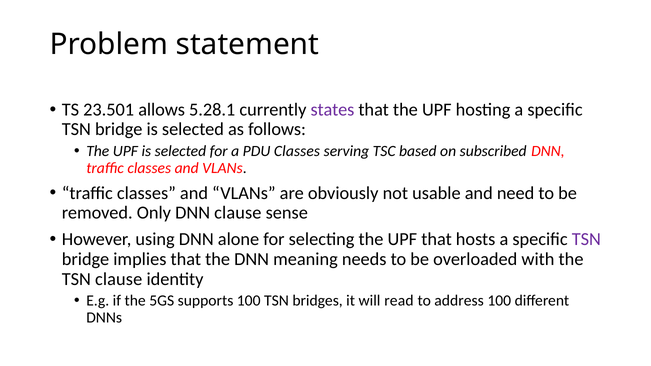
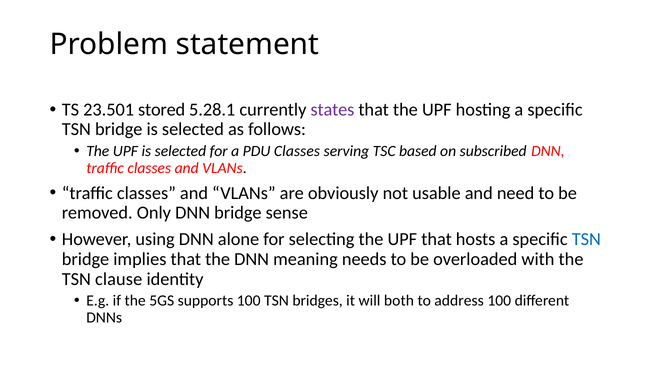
allows: allows -> stored (162, 110)
DNN clause: clause -> bridge (238, 213)
TSN colour: purple -> blue (586, 240)
read: read -> both (399, 301)
